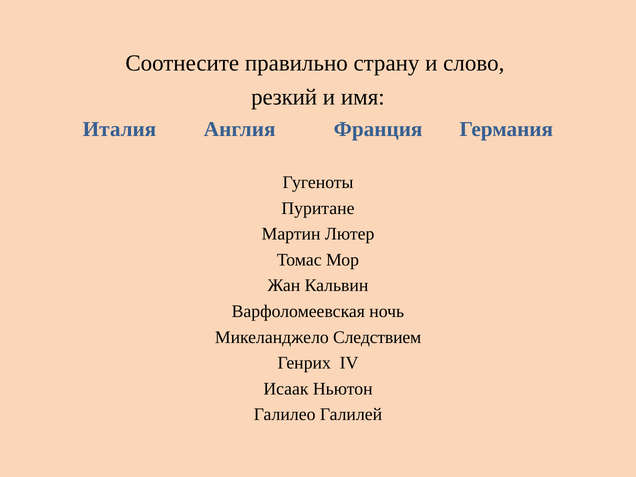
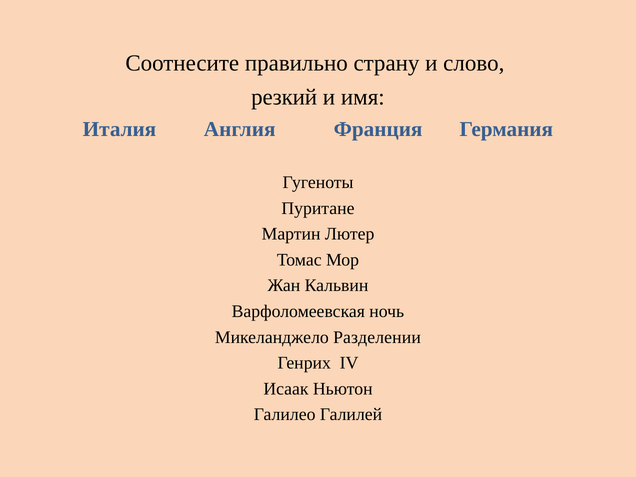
Следствием: Следствием -> Разделении (377, 337)
